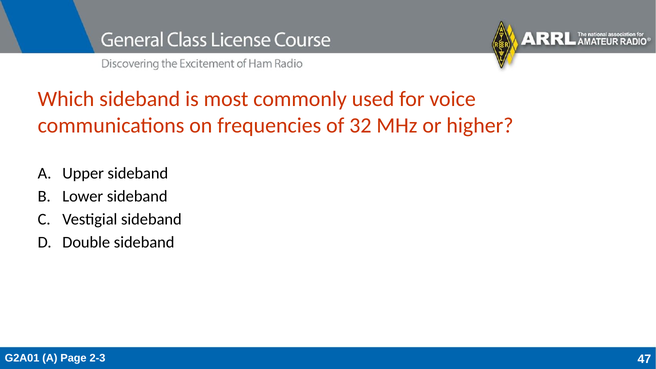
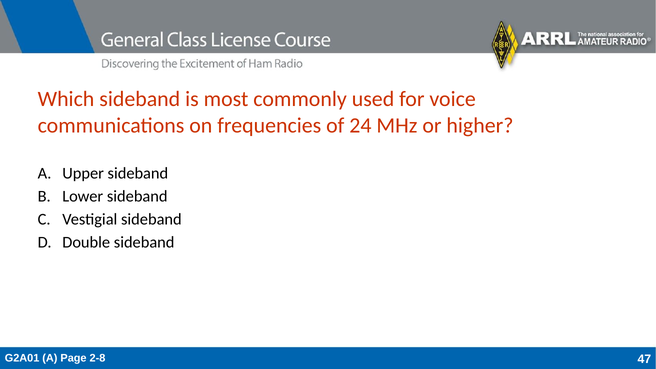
32: 32 -> 24 (360, 125)
2-3: 2-3 -> 2-8 (97, 358)
